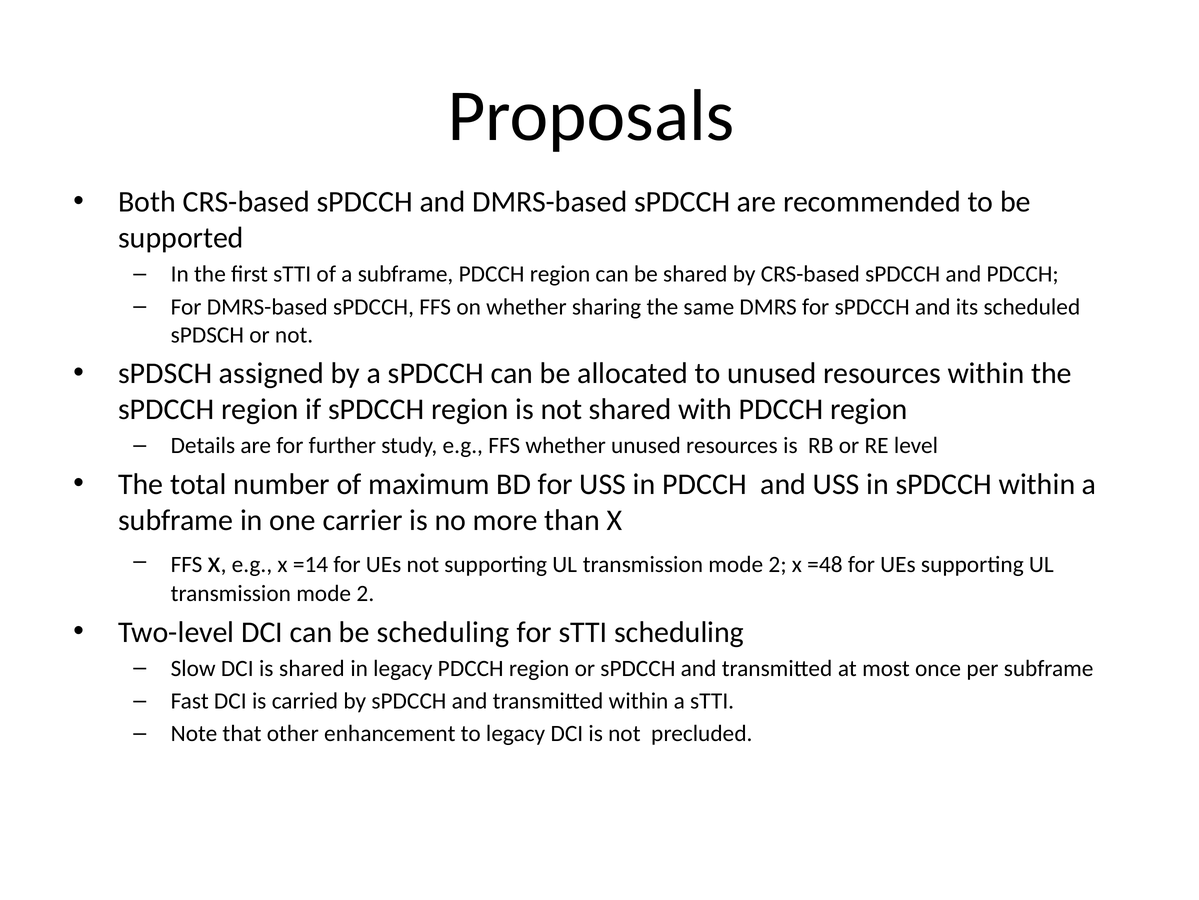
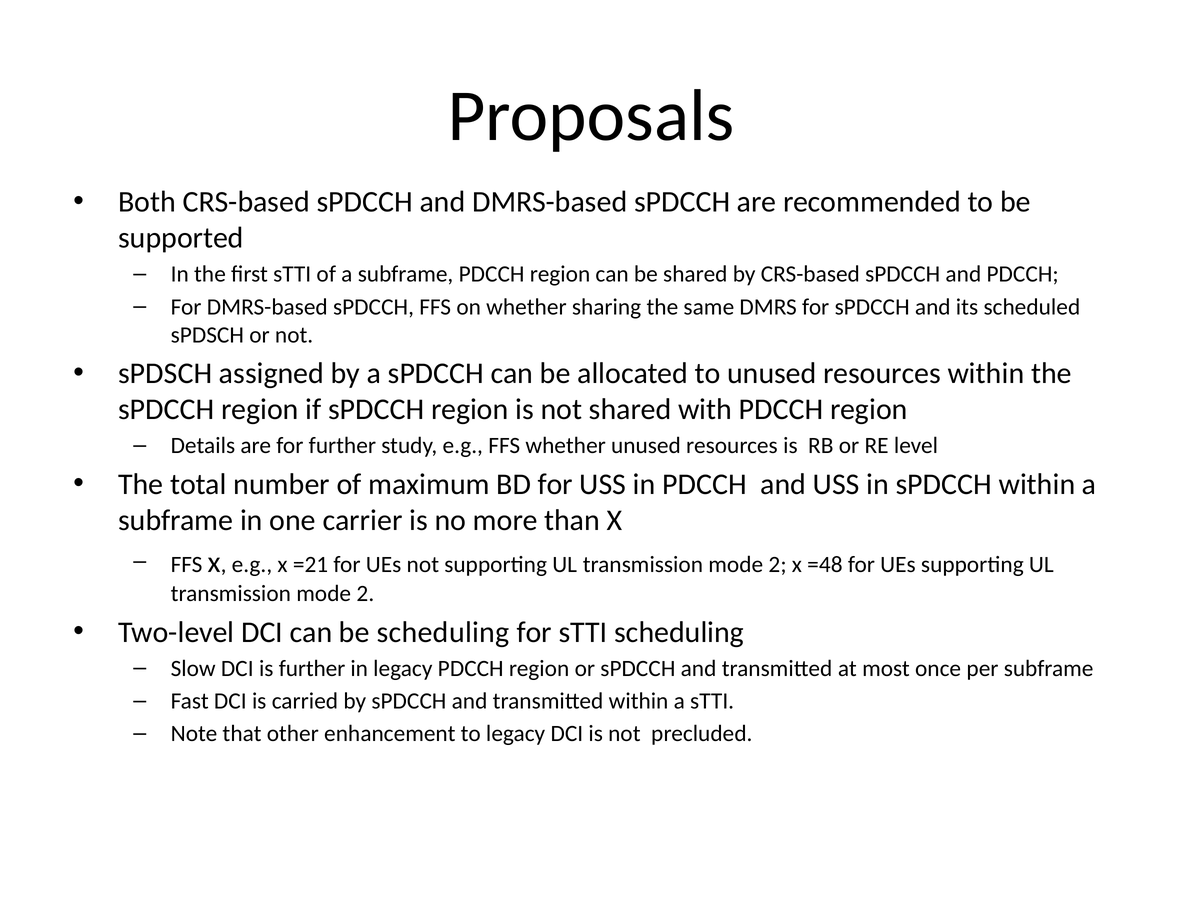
=14: =14 -> =21 (311, 564)
is shared: shared -> further (312, 668)
